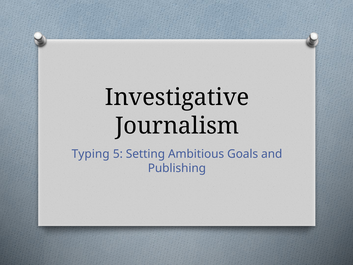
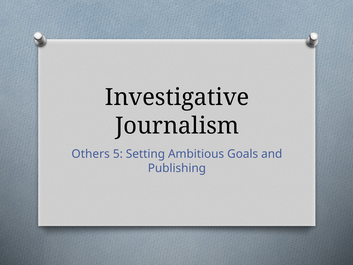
Typing: Typing -> Others (91, 154)
